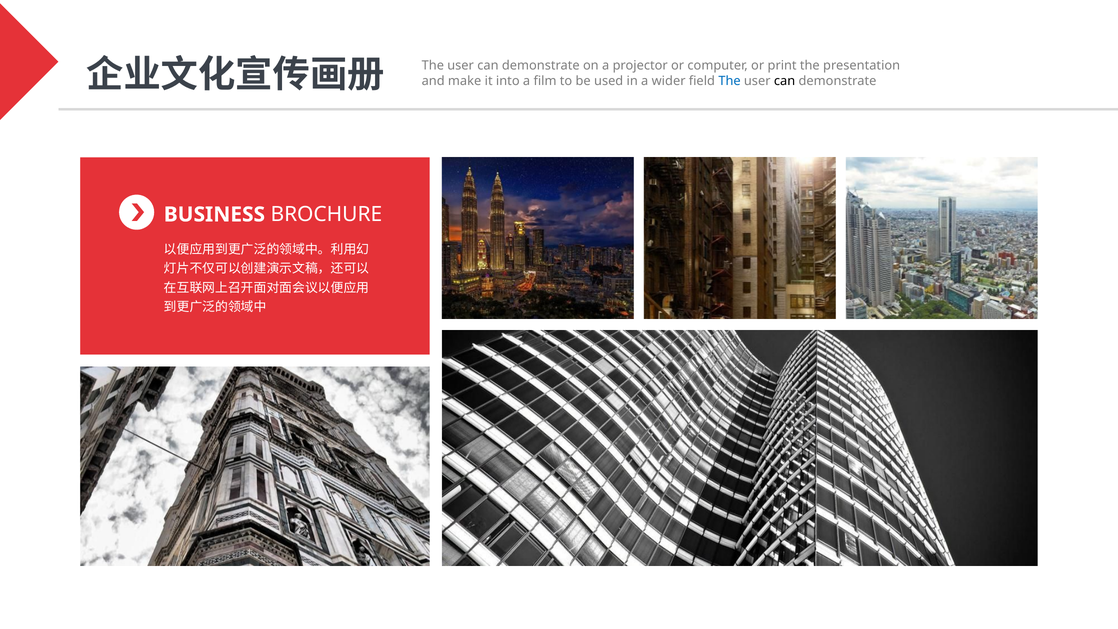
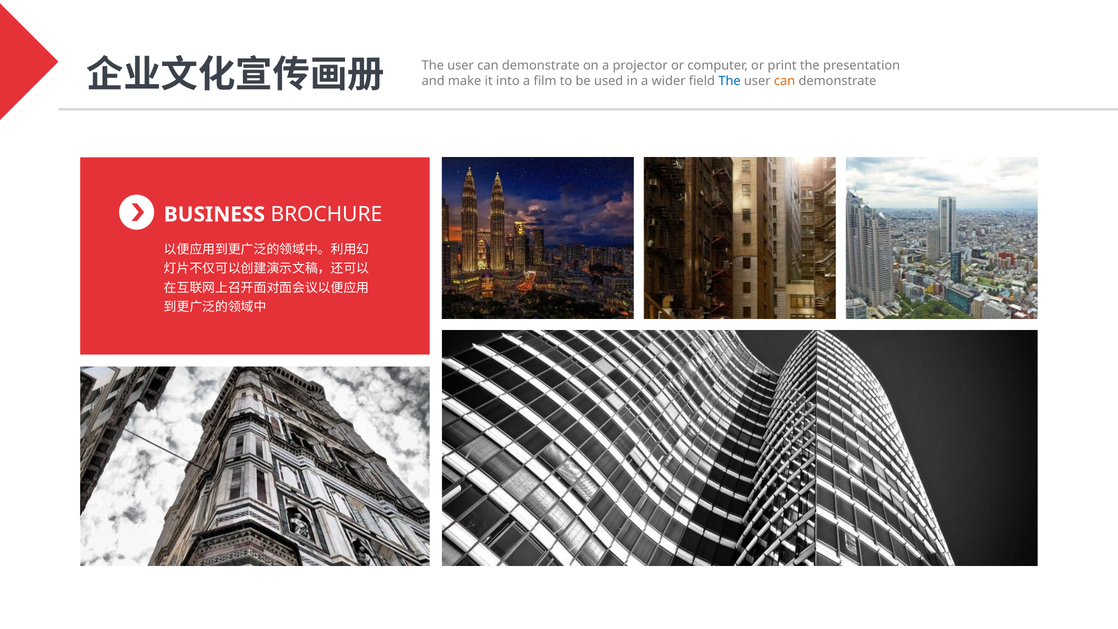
can colour: black -> orange (785, 81)
